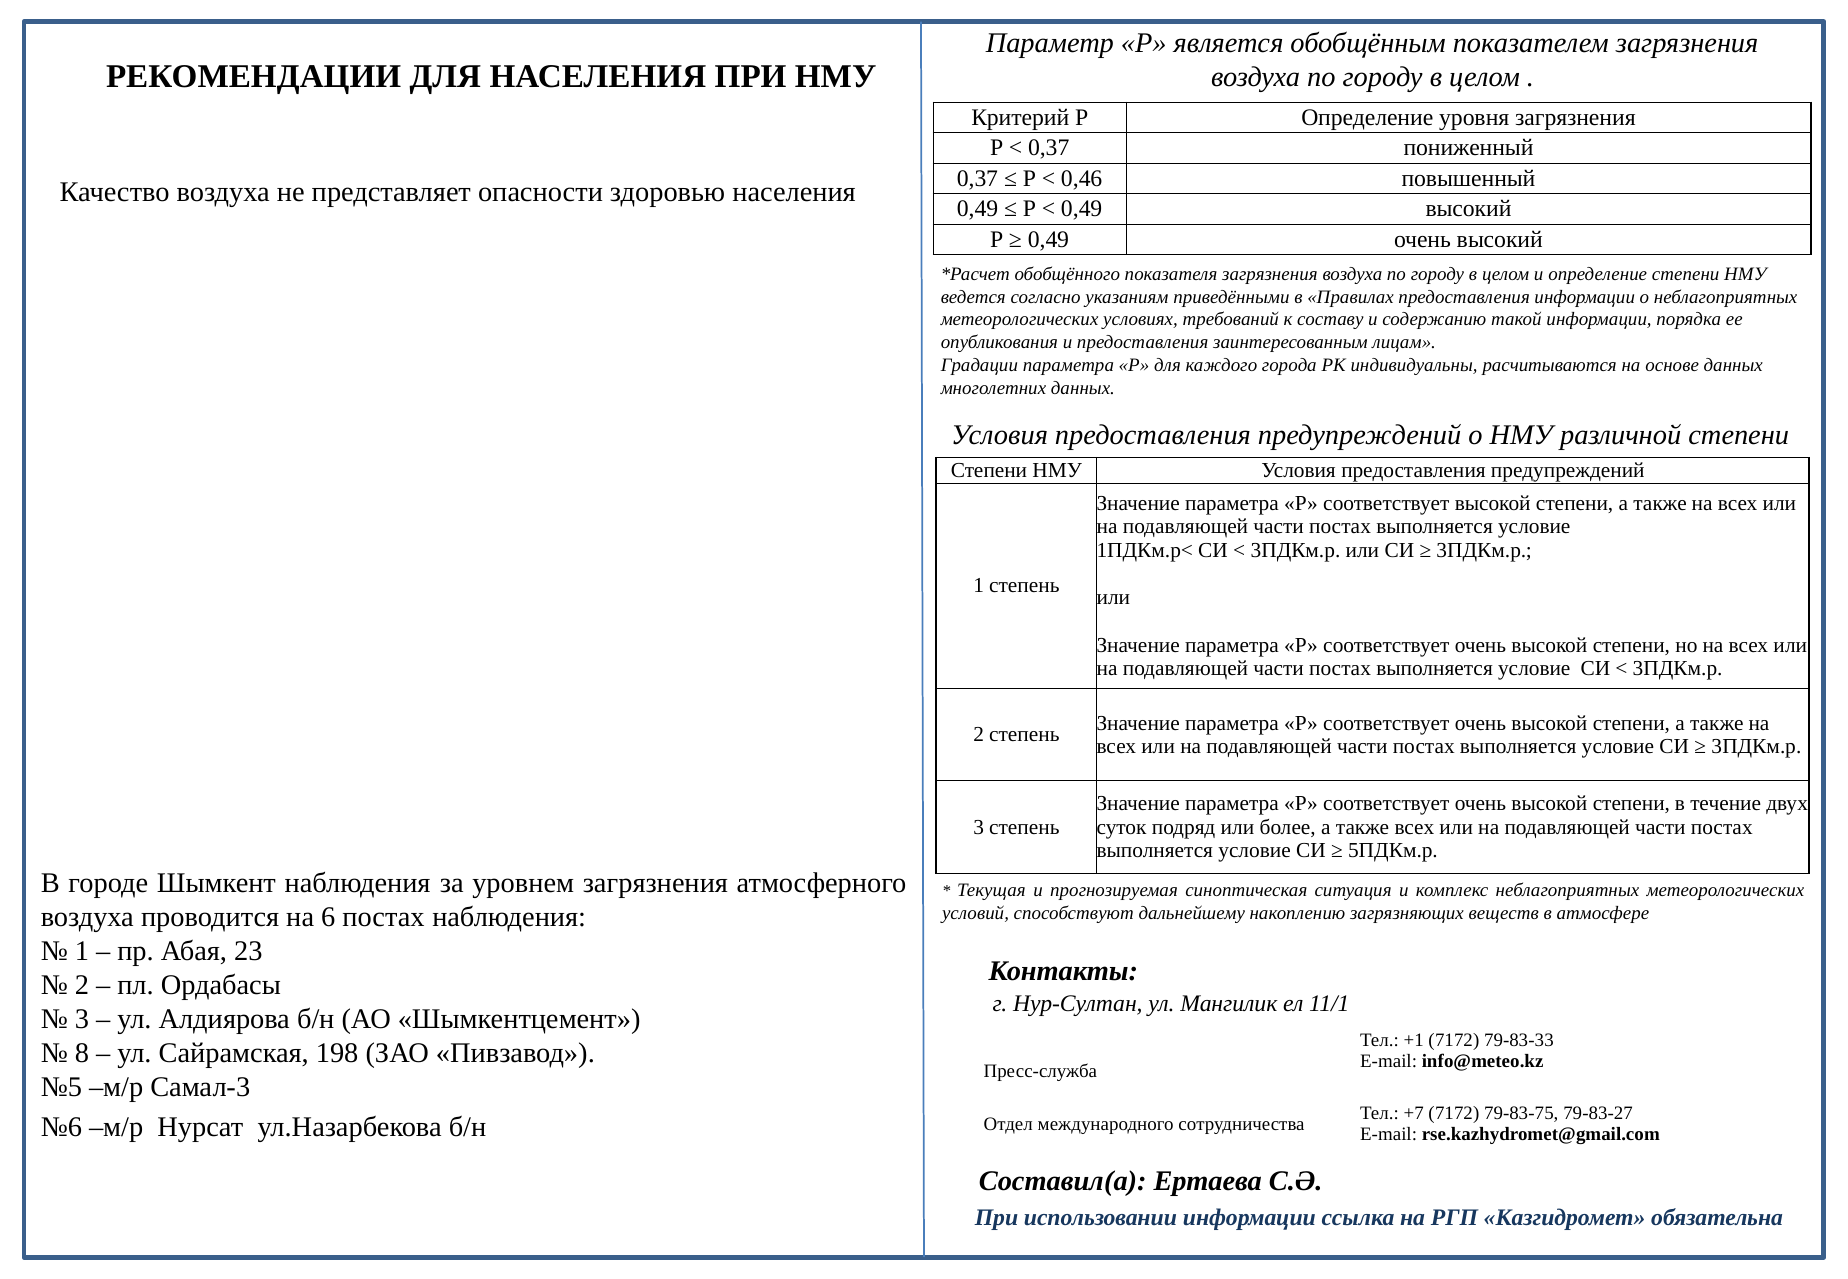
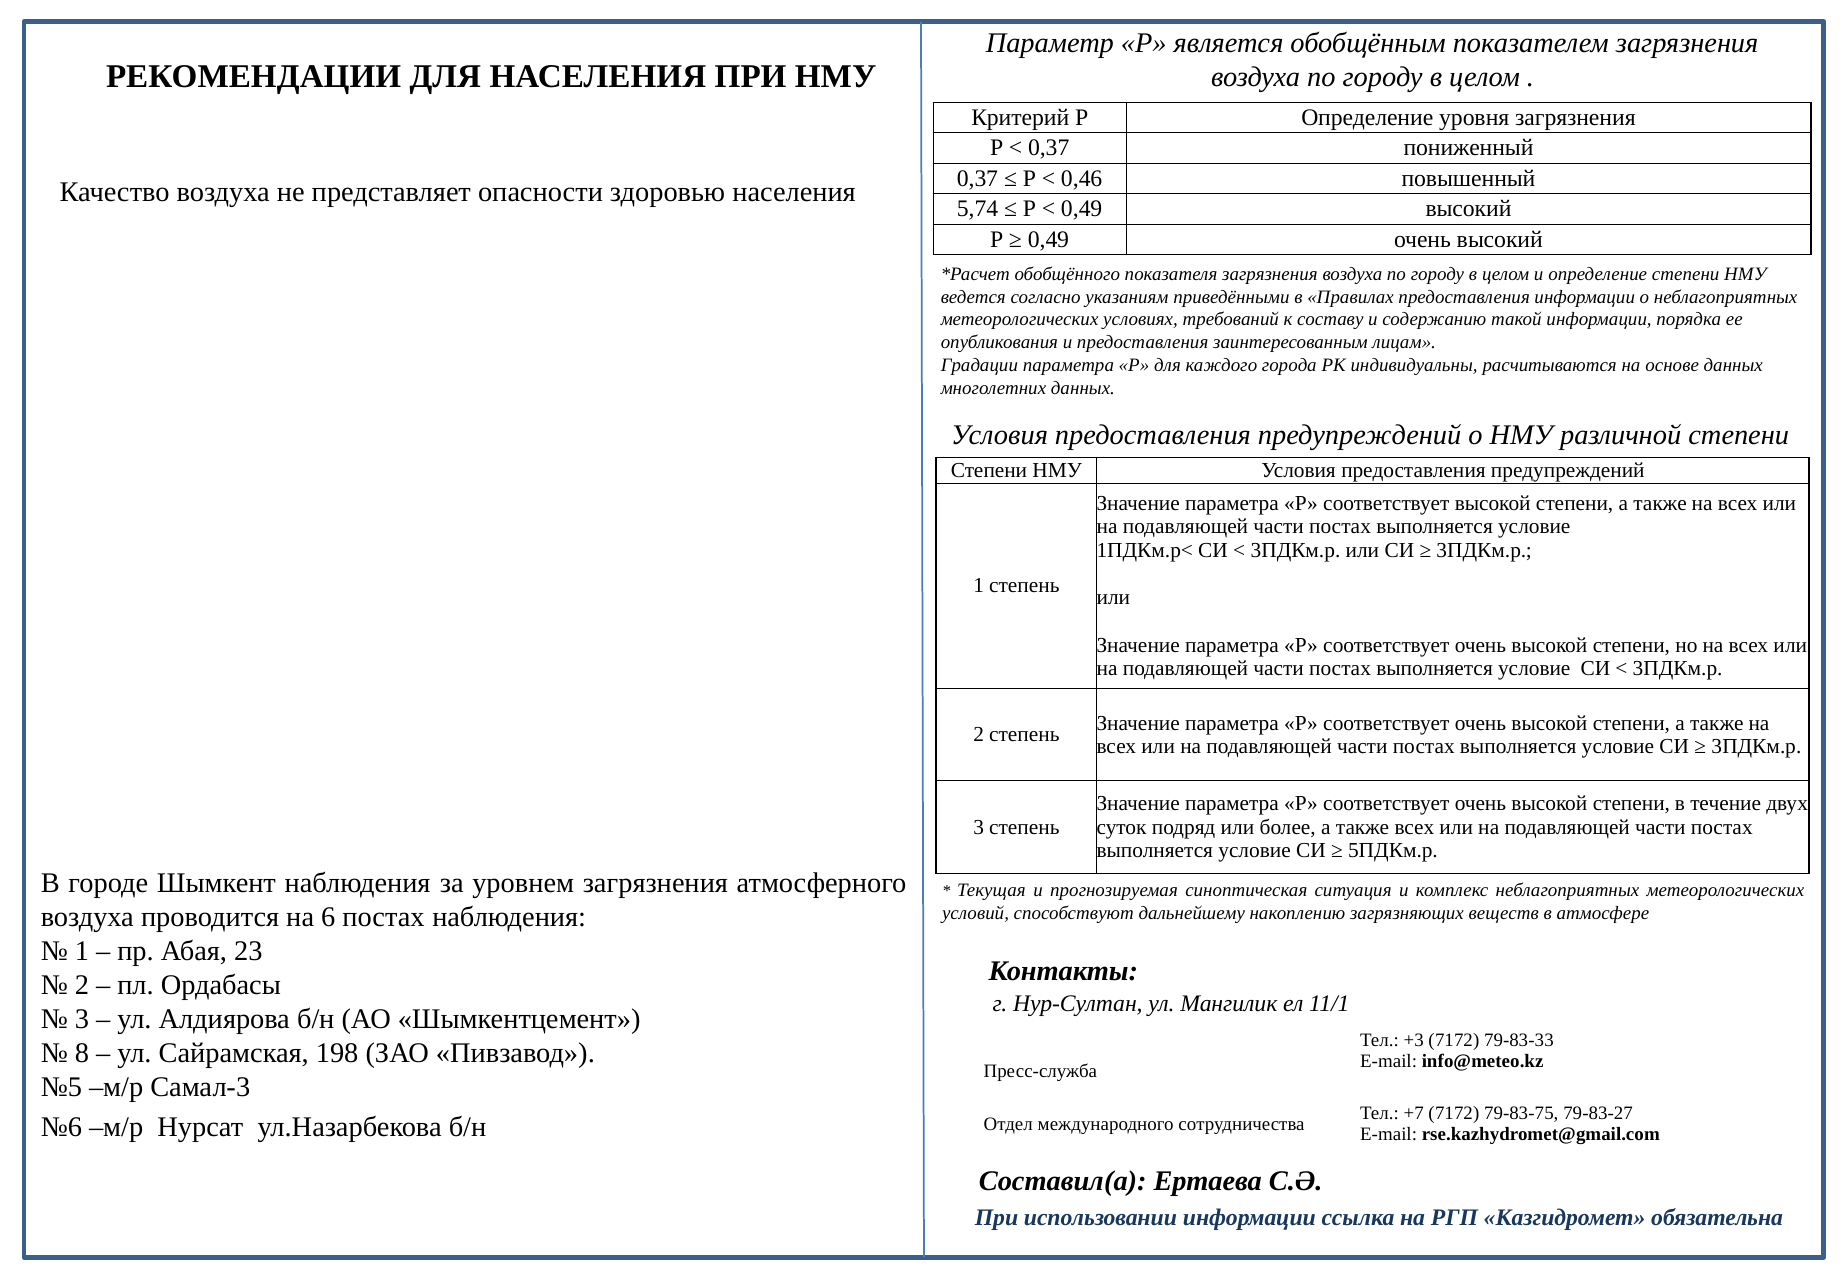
0,49: 0,49 -> 5,74 (978, 209)
+1: +1 -> +3 (1414, 1040)
